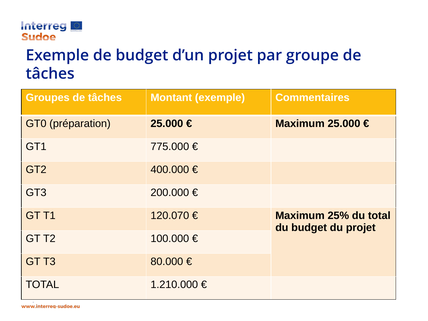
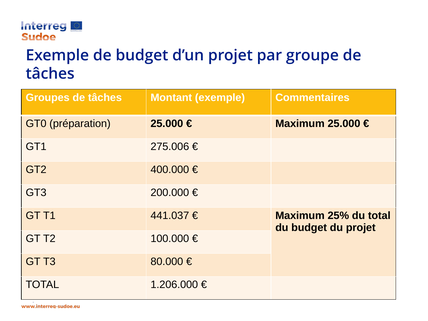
775.000: 775.000 -> 275.006 (170, 147)
120.070: 120.070 -> 441.037 (170, 216)
1.210.000: 1.210.000 -> 1.206.000 (174, 285)
